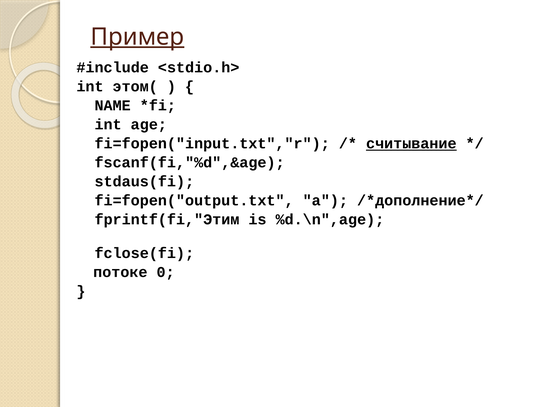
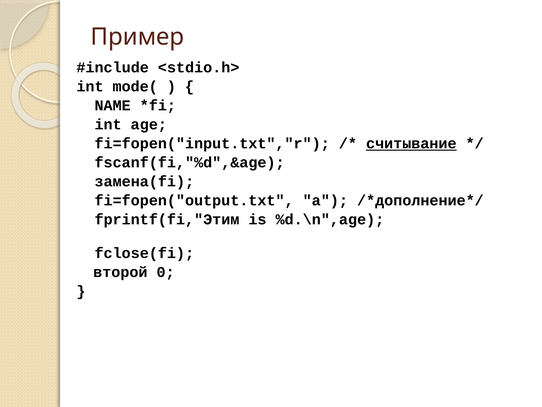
Пример underline: present -> none (137, 37)
этом(: этом( -> mode( (135, 86)
stdaus(fi: stdaus(fi -> замена(fi (144, 181)
потоке: потоке -> второй (120, 272)
